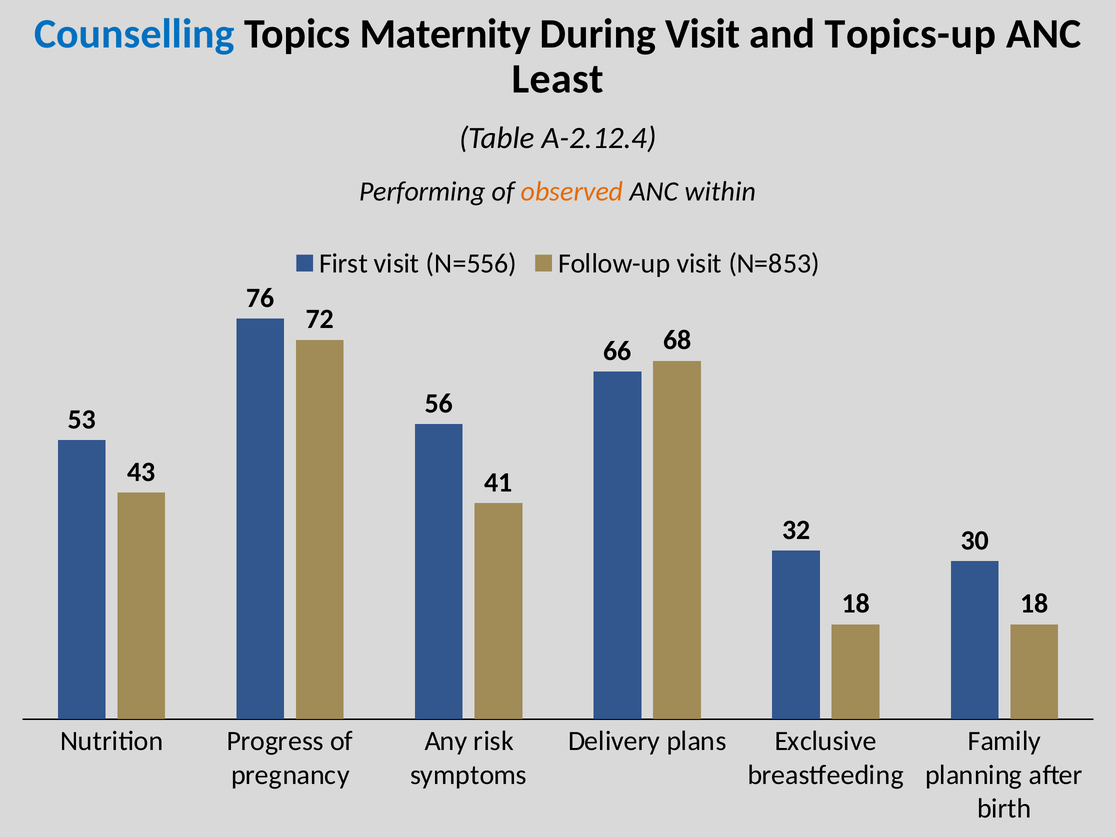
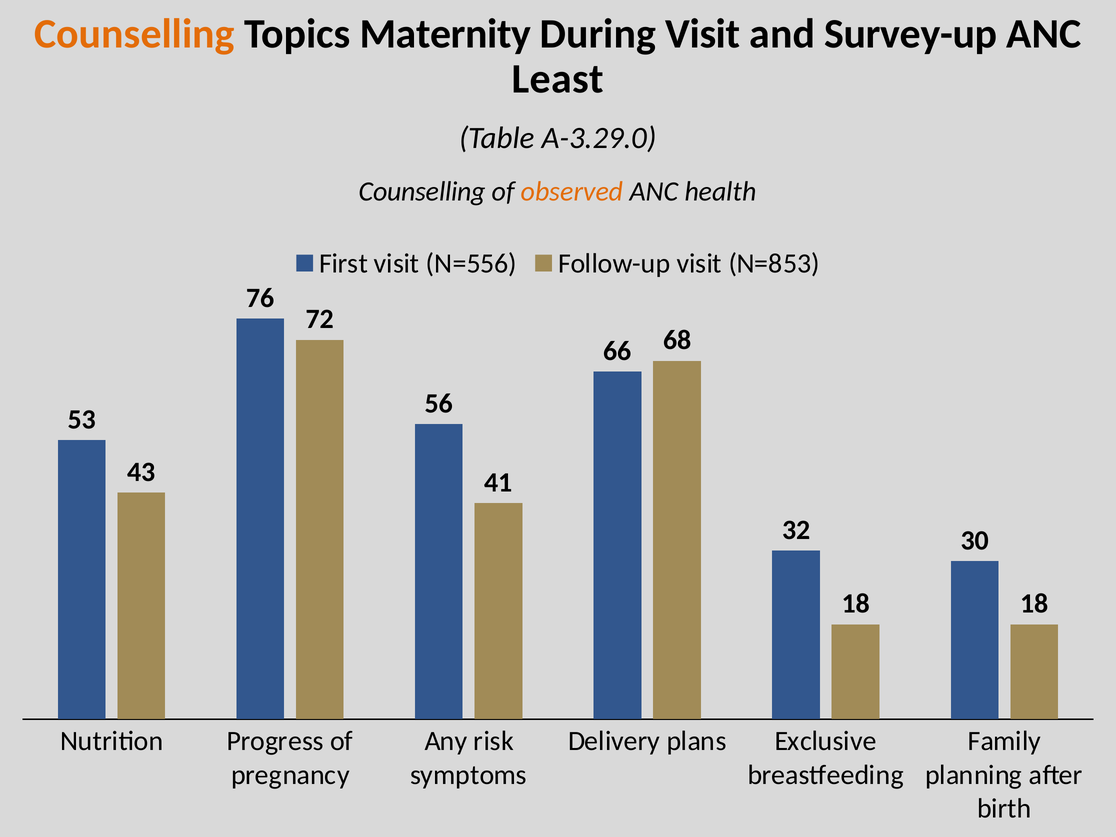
Counselling colour: blue -> orange (135, 34)
Topics-up: Topics-up -> Survey-up (911, 34)
A-2.12.4: A-2.12.4 -> A-3.29.0 (599, 138)
Performing: Performing -> Counselling (422, 192)
within: within -> health (721, 192)
